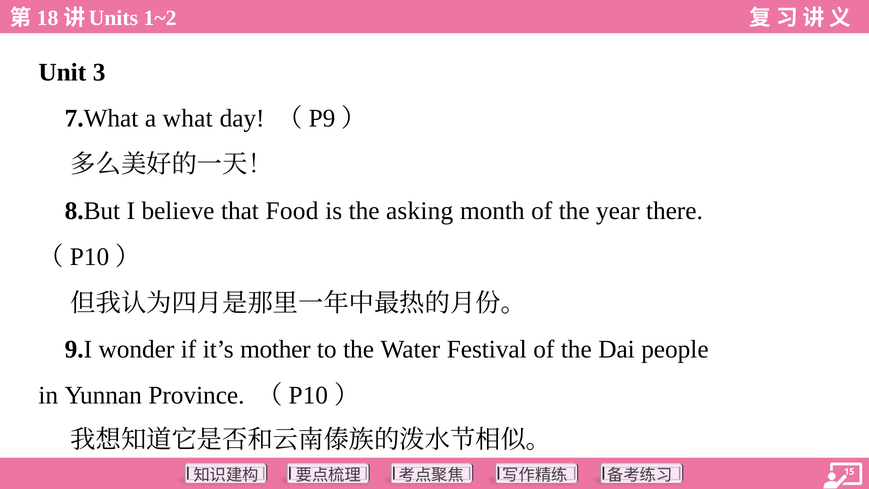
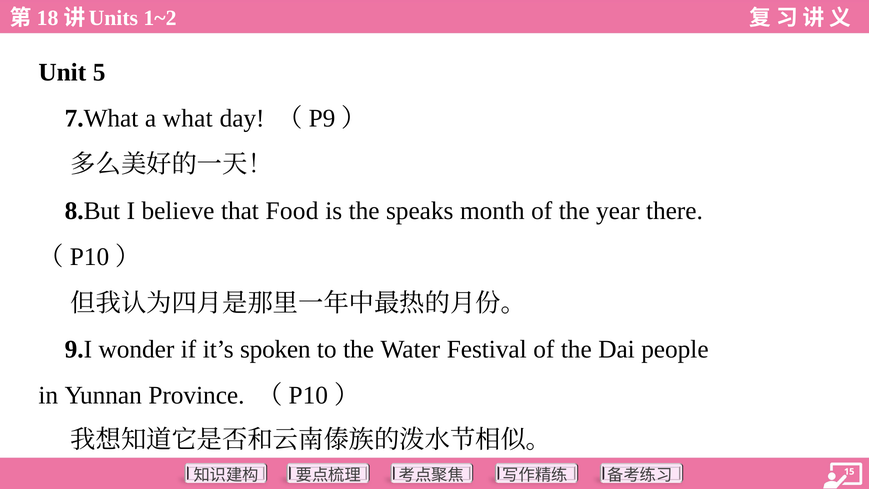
3: 3 -> 5 (99, 72)
asking: asking -> speaks (420, 211)
mother: mother -> spoken (275, 349)
